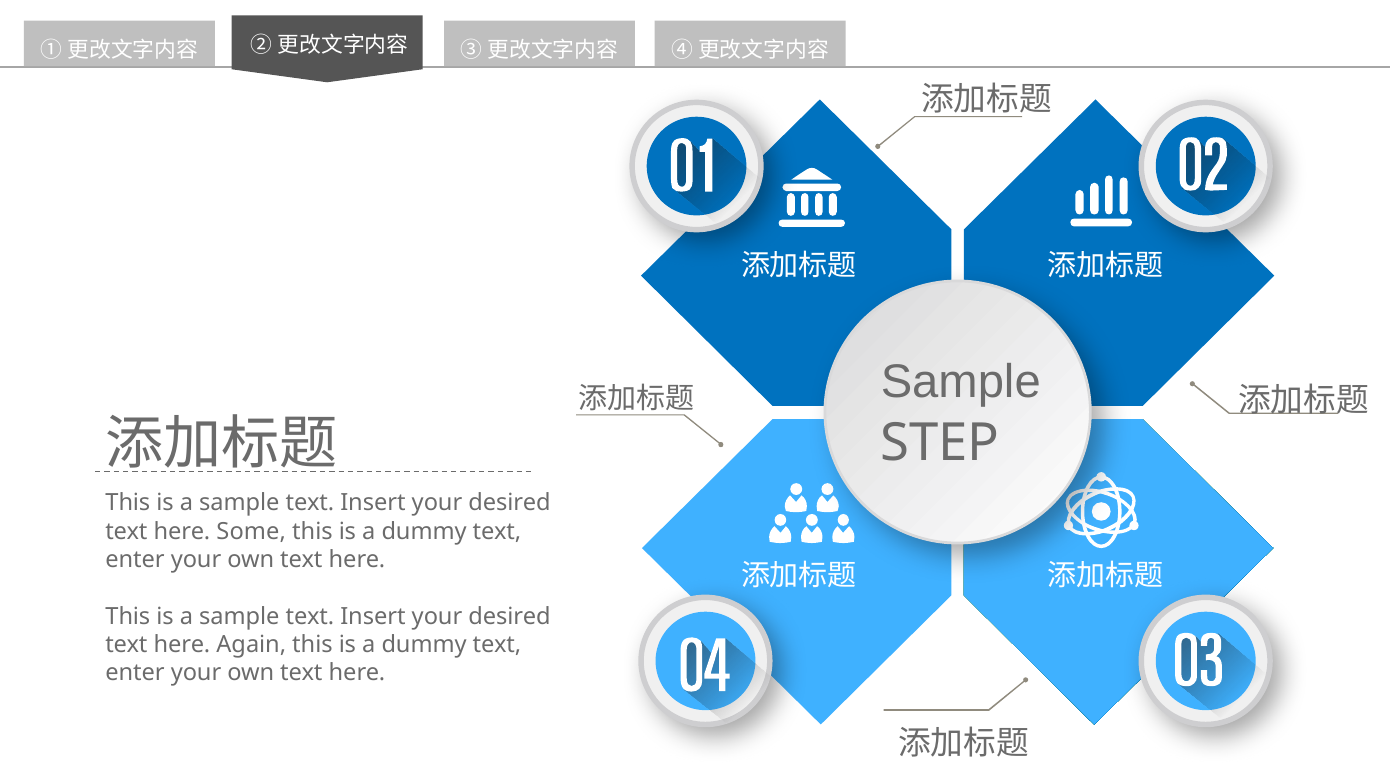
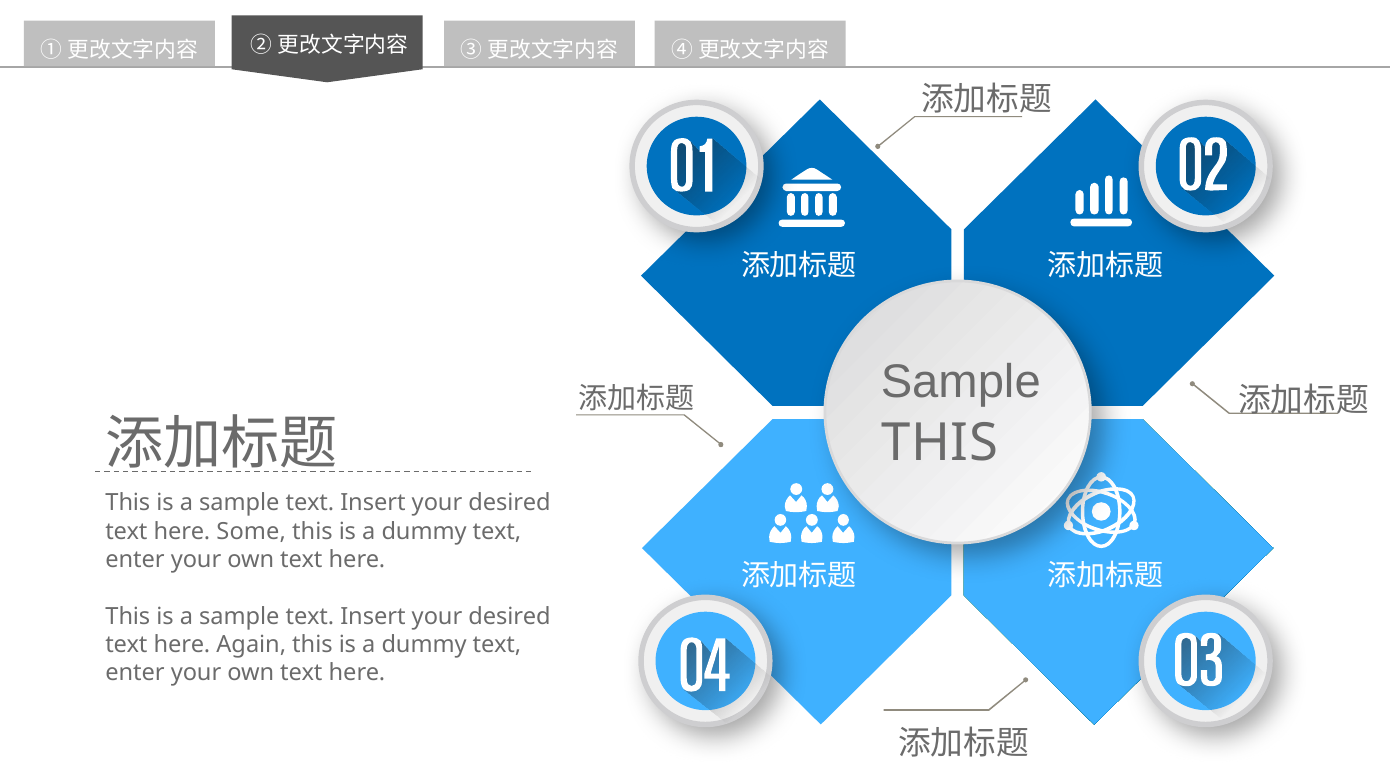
STEP: STEP -> THIS (940, 443)
